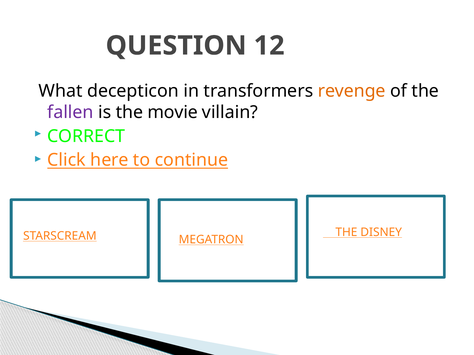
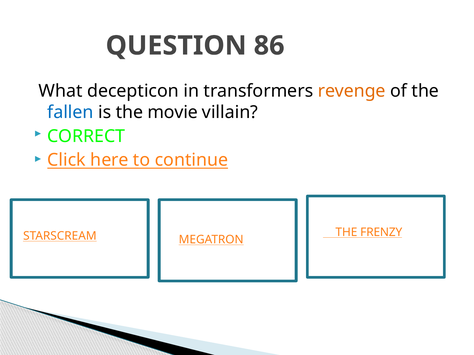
12: 12 -> 86 (269, 46)
fallen colour: purple -> blue (70, 112)
DISNEY: DISNEY -> FRENZY (381, 232)
